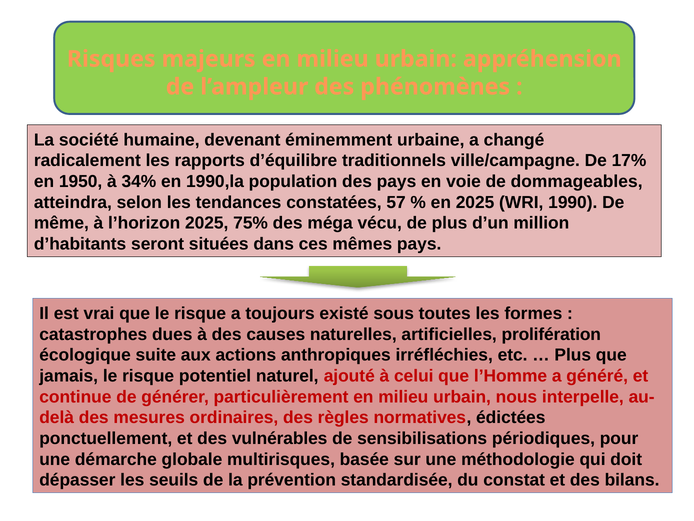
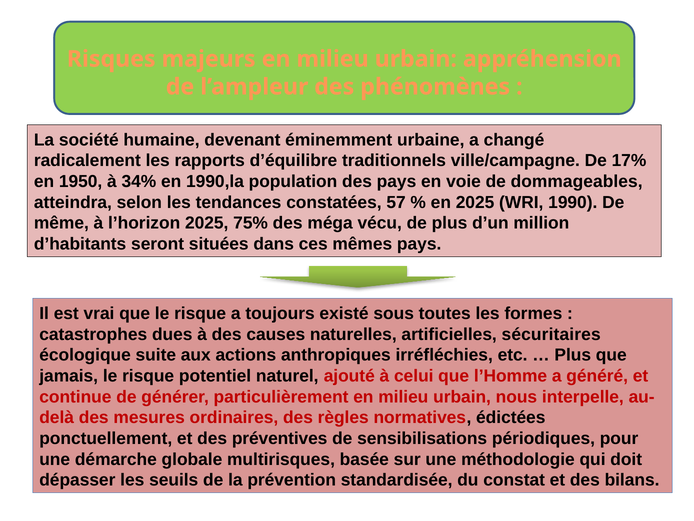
prolifération: prolifération -> sécuritaires (551, 334)
vulnérables: vulnérables -> préventives (280, 438)
